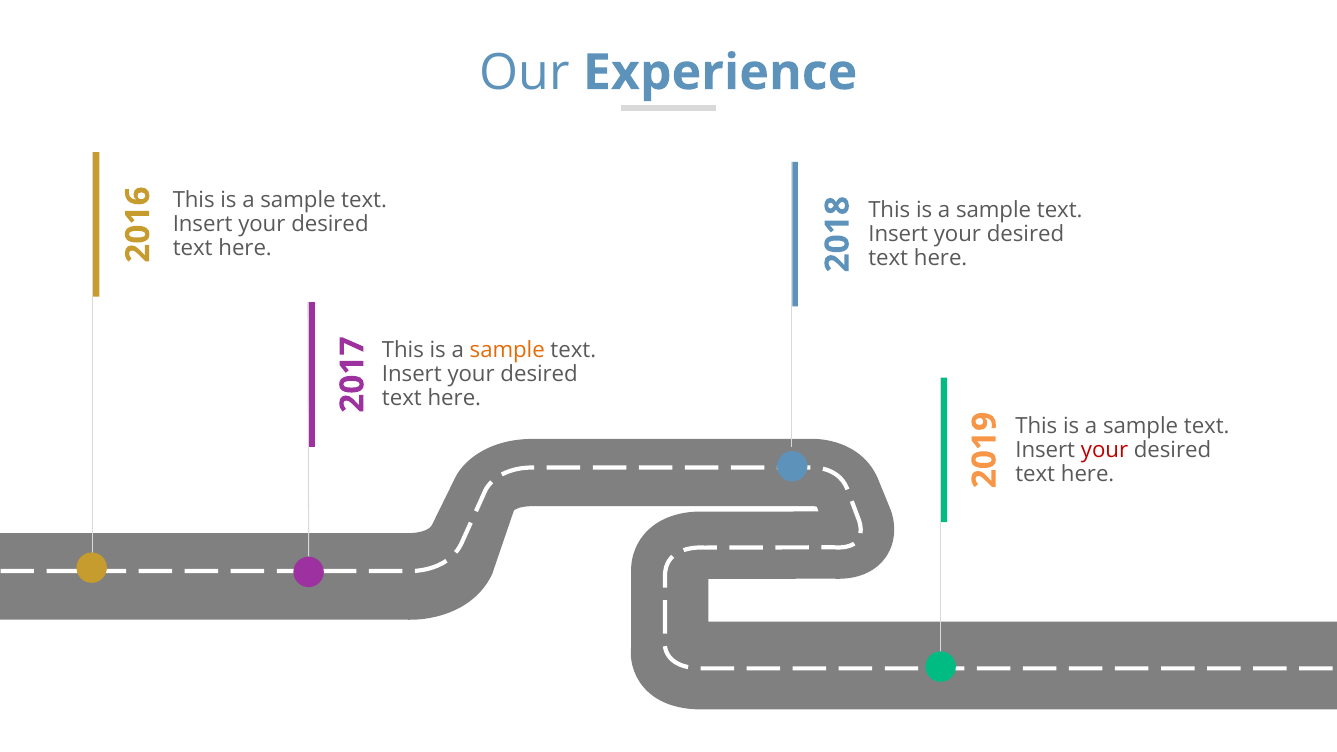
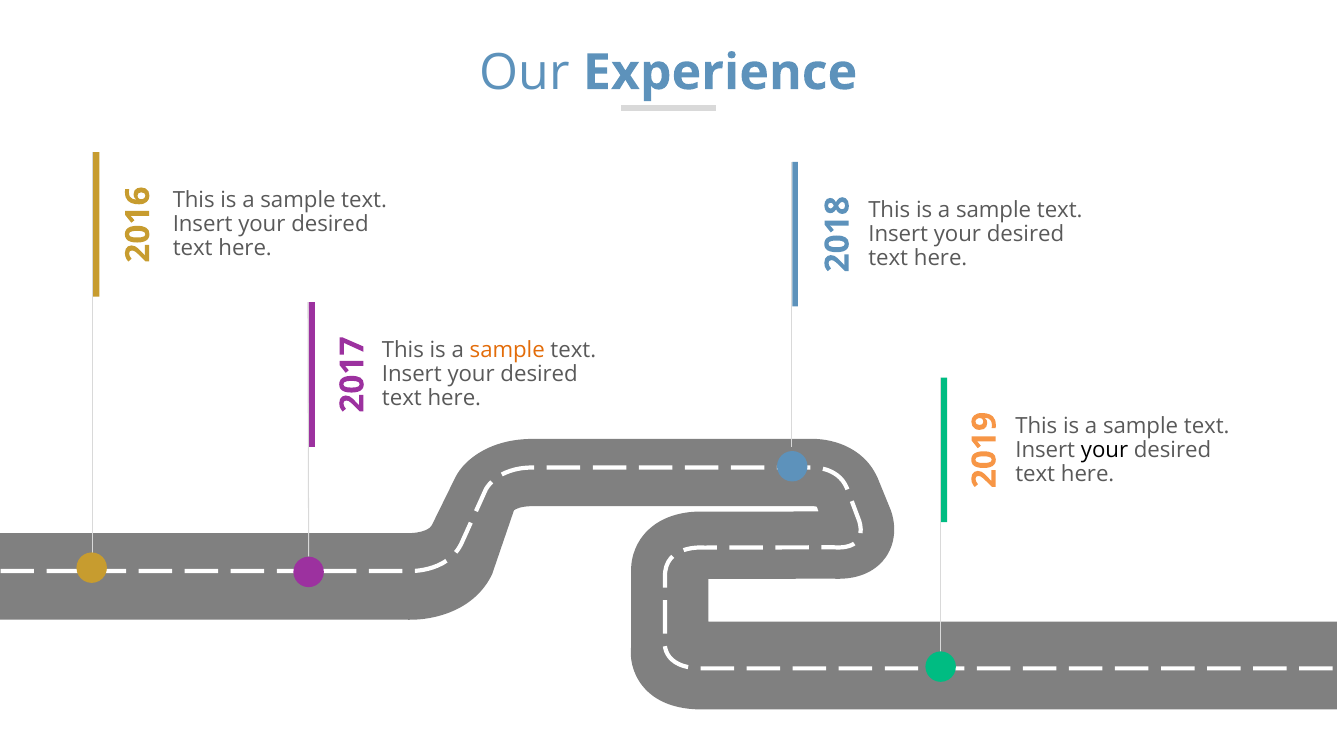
your colour: red -> black (1105, 450)
